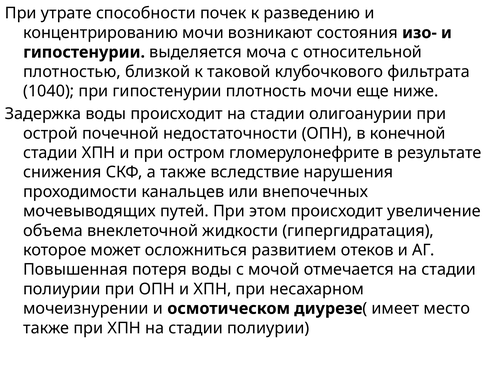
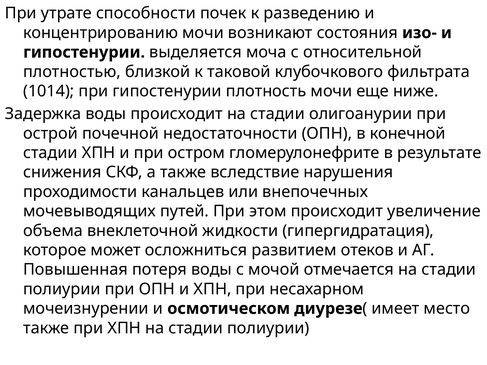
1040: 1040 -> 1014 (49, 91)
